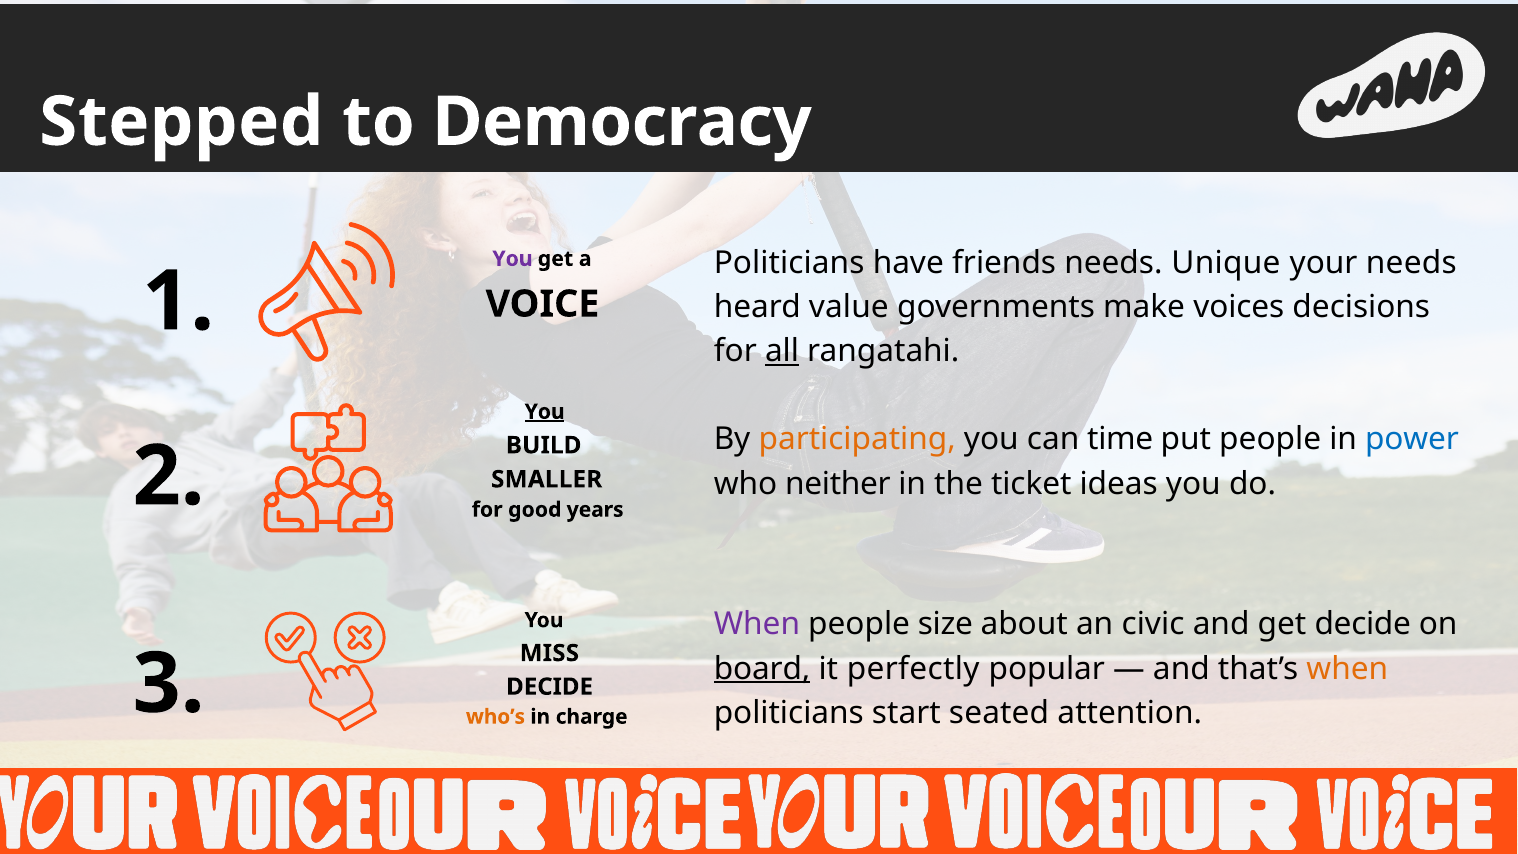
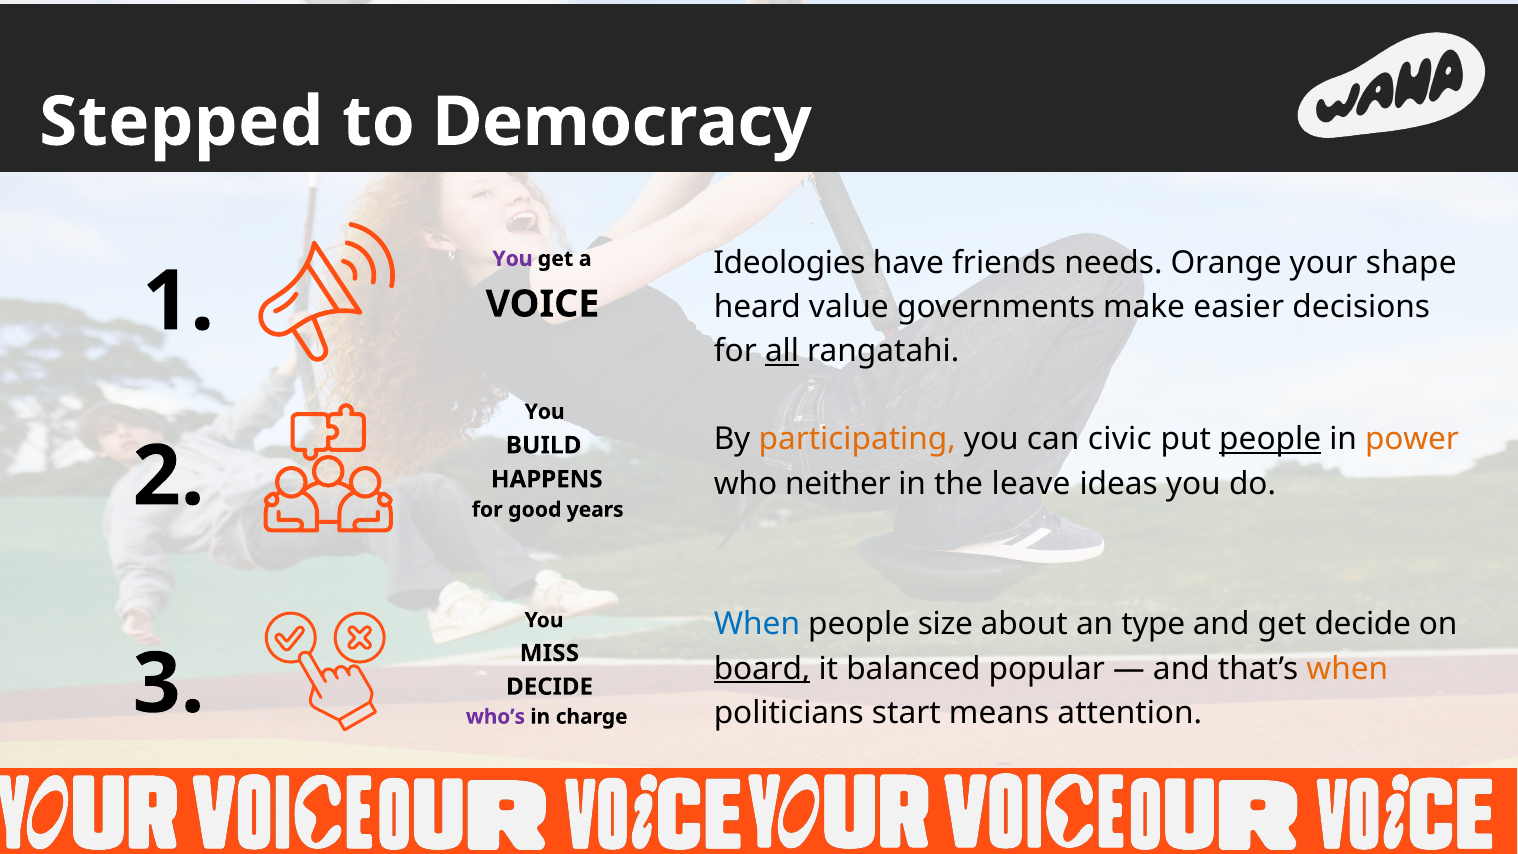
Politicians: Politicians -> Ideologies (789, 263)
Unique: Unique -> Orange (1226, 263)
your needs: needs -> shape (1411, 263)
voices: voices -> easier (1239, 307)
You underline: present -> none (545, 412)
time: time -> civic (1120, 439)
people underline: none -> present (1270, 439)
power colour: blue -> orange (1412, 439)
ticket: ticket -> leave (1031, 484)
SMALLER: SMALLER -> HAPPENS (547, 479)
When colour: purple -> blue (757, 624)
civic: civic -> type (1153, 624)
perfectly: perfectly -> balanced (913, 669)
seated: seated -> means (999, 713)
who’s colour: orange -> purple (495, 717)
